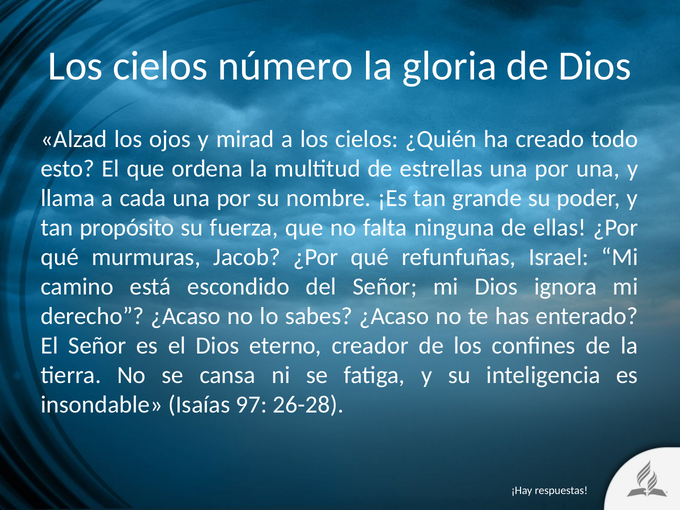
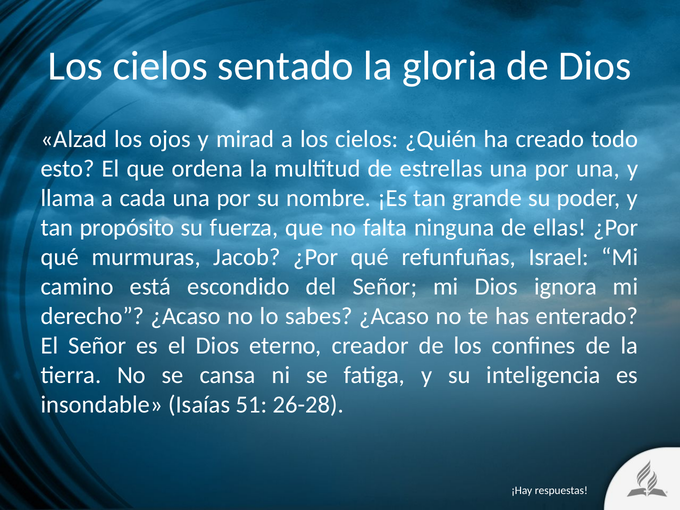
número: número -> sentado (286, 66)
97: 97 -> 51 (252, 405)
